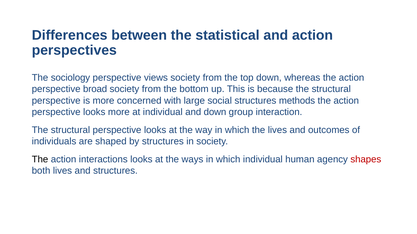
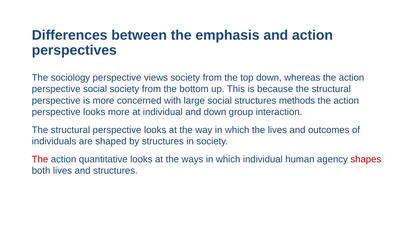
statistical: statistical -> emphasis (228, 35)
perspective broad: broad -> social (95, 89)
The colour: black -> red (40, 160)
interactions: interactions -> quantitative (103, 160)
